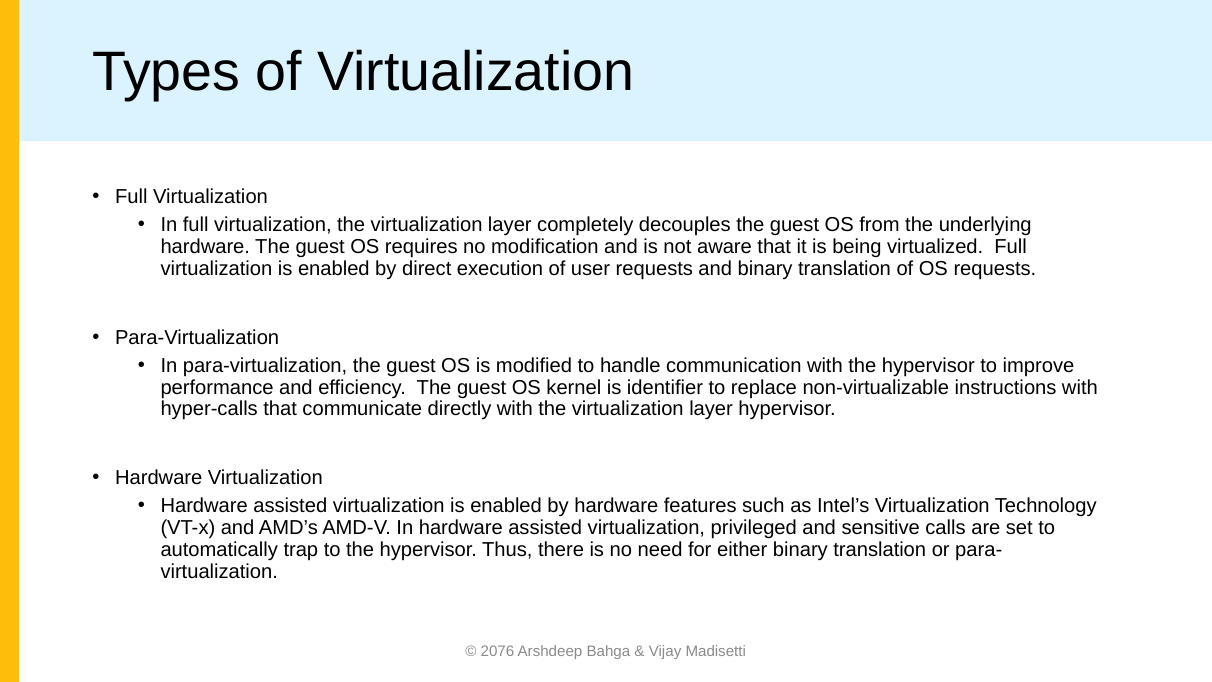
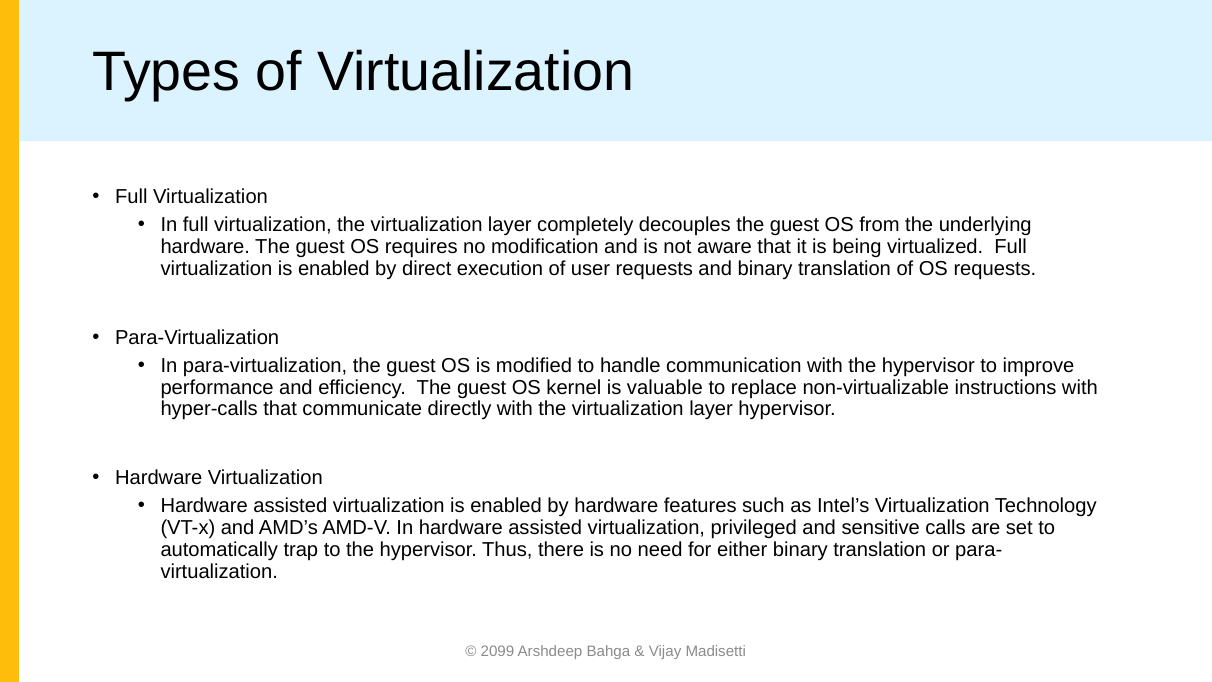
identifier: identifier -> valuable (665, 387)
2076: 2076 -> 2099 (497, 651)
